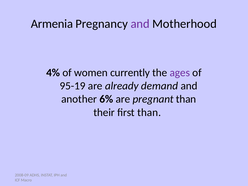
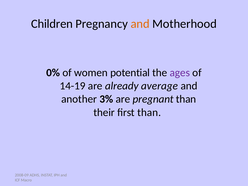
Armenia: Armenia -> Children (52, 24)
and colour: purple -> orange (140, 24)
4%: 4% -> 0% (53, 73)
currently: currently -> potential (130, 73)
95-19: 95-19 -> 14-19 (73, 86)
demand: demand -> average (159, 86)
6%: 6% -> 3% (106, 99)
